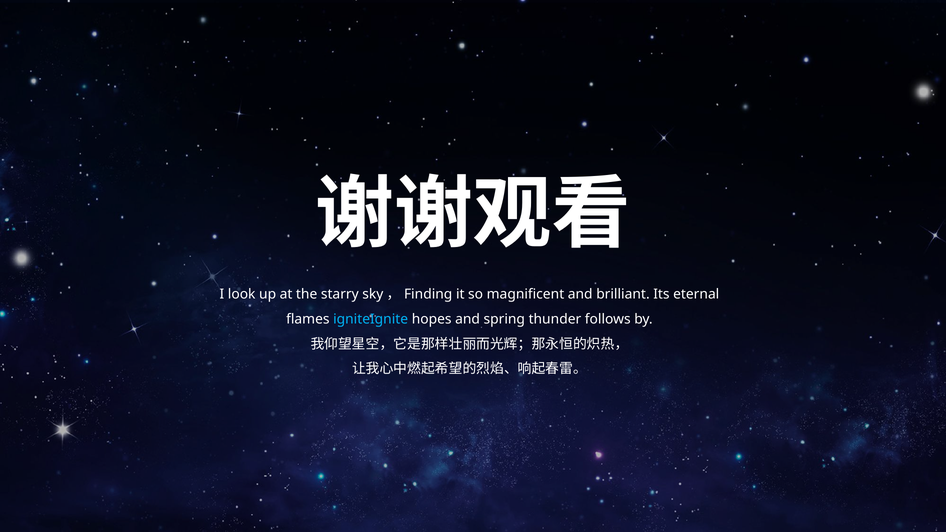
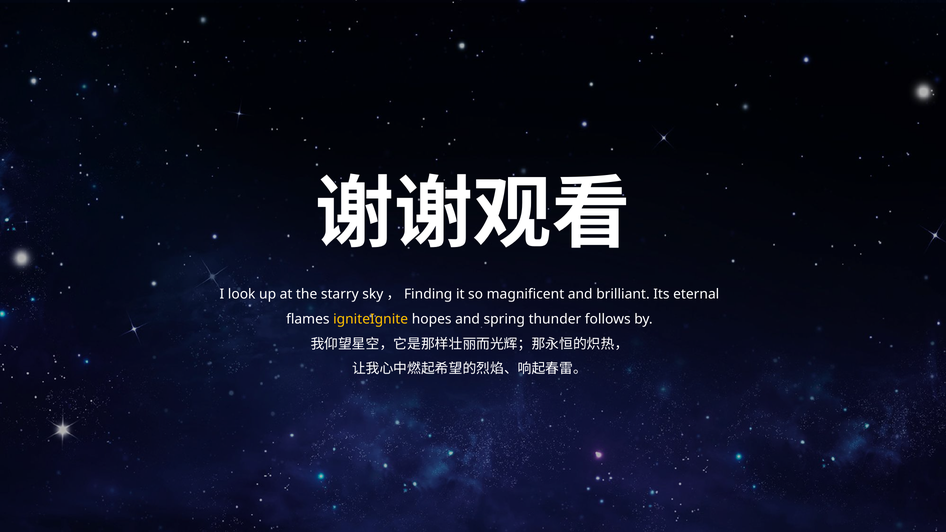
igniteIgnite colour: light blue -> yellow (371, 319)
